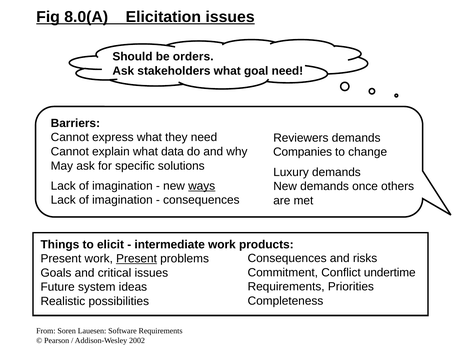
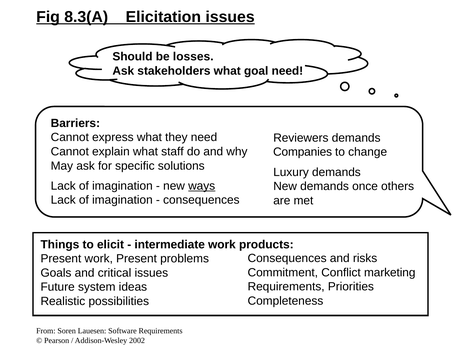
8.0(A: 8.0(A -> 8.3(A (86, 17)
orders: orders -> losses (193, 57)
data: data -> staff (172, 152)
Present underline: present -> none (137, 259)
undertime: undertime -> marketing (390, 273)
